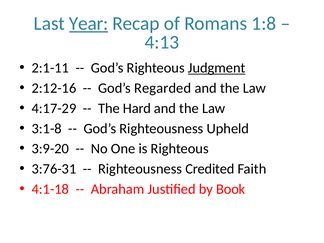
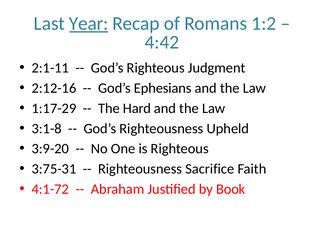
1:8: 1:8 -> 1:2 (264, 24)
4:13: 4:13 -> 4:42 (162, 42)
Judgment underline: present -> none (217, 68)
Regarded: Regarded -> Ephesians (163, 88)
4:17-29: 4:17-29 -> 1:17-29 (54, 108)
3:76-31: 3:76-31 -> 3:75-31 (54, 169)
Credited: Credited -> Sacrifice (210, 169)
4:1-18: 4:1-18 -> 4:1-72 (50, 189)
